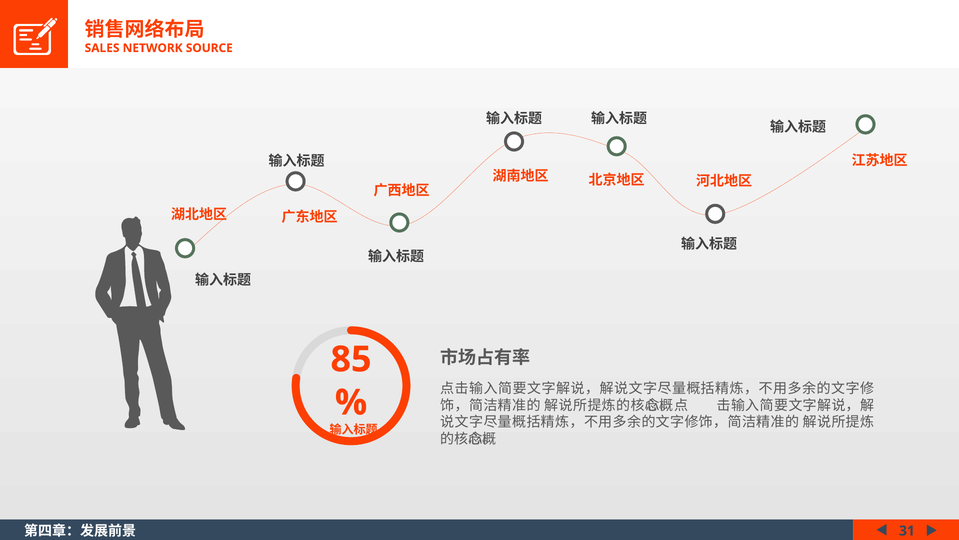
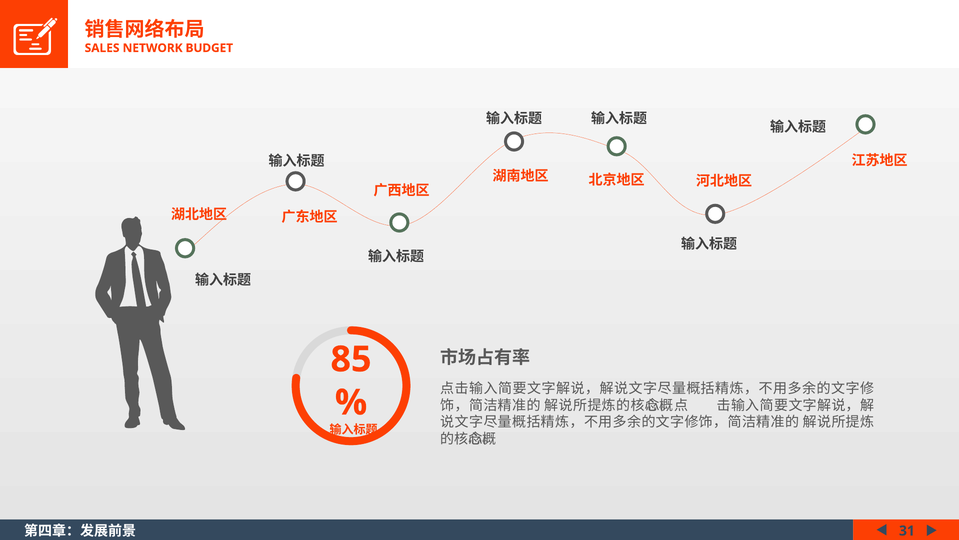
SOURCE: SOURCE -> BUDGET (209, 48)
